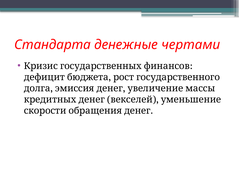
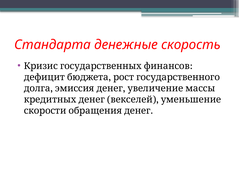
чертами: чертами -> скорость (191, 45)
